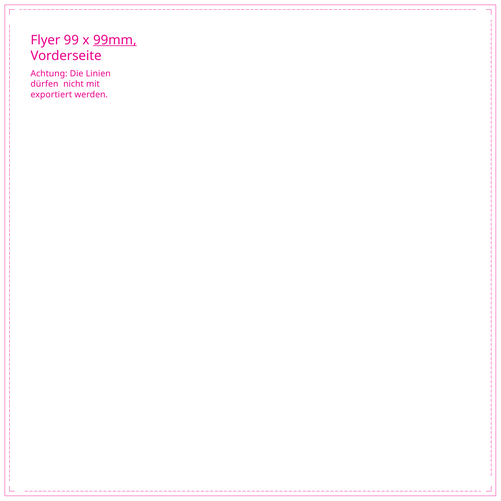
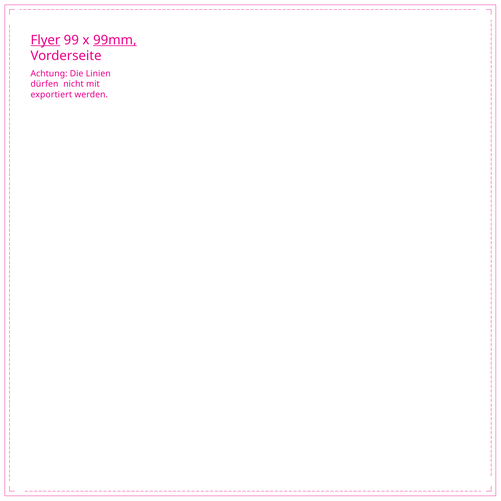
Flyer underline: none -> present (45, 40)
